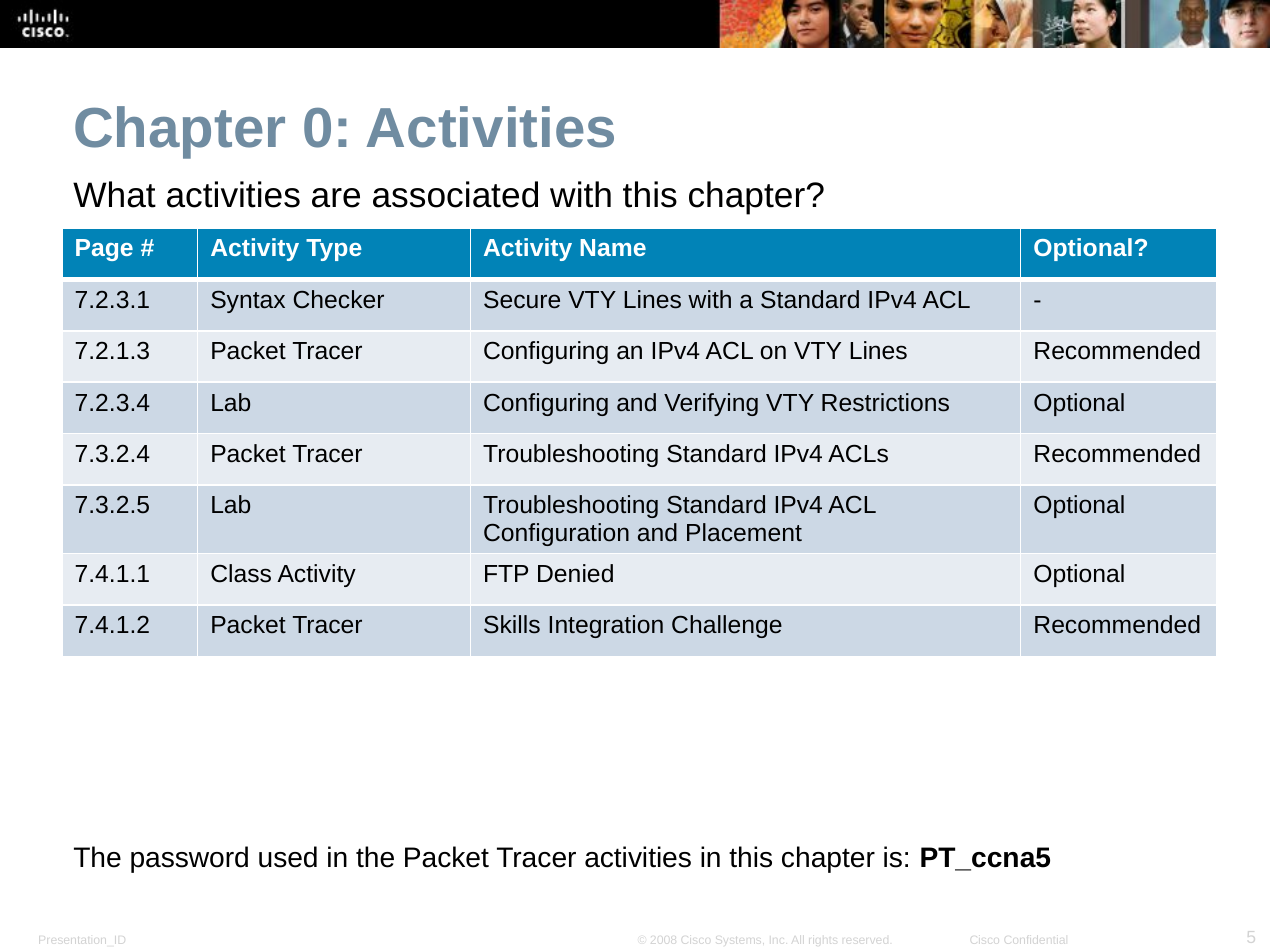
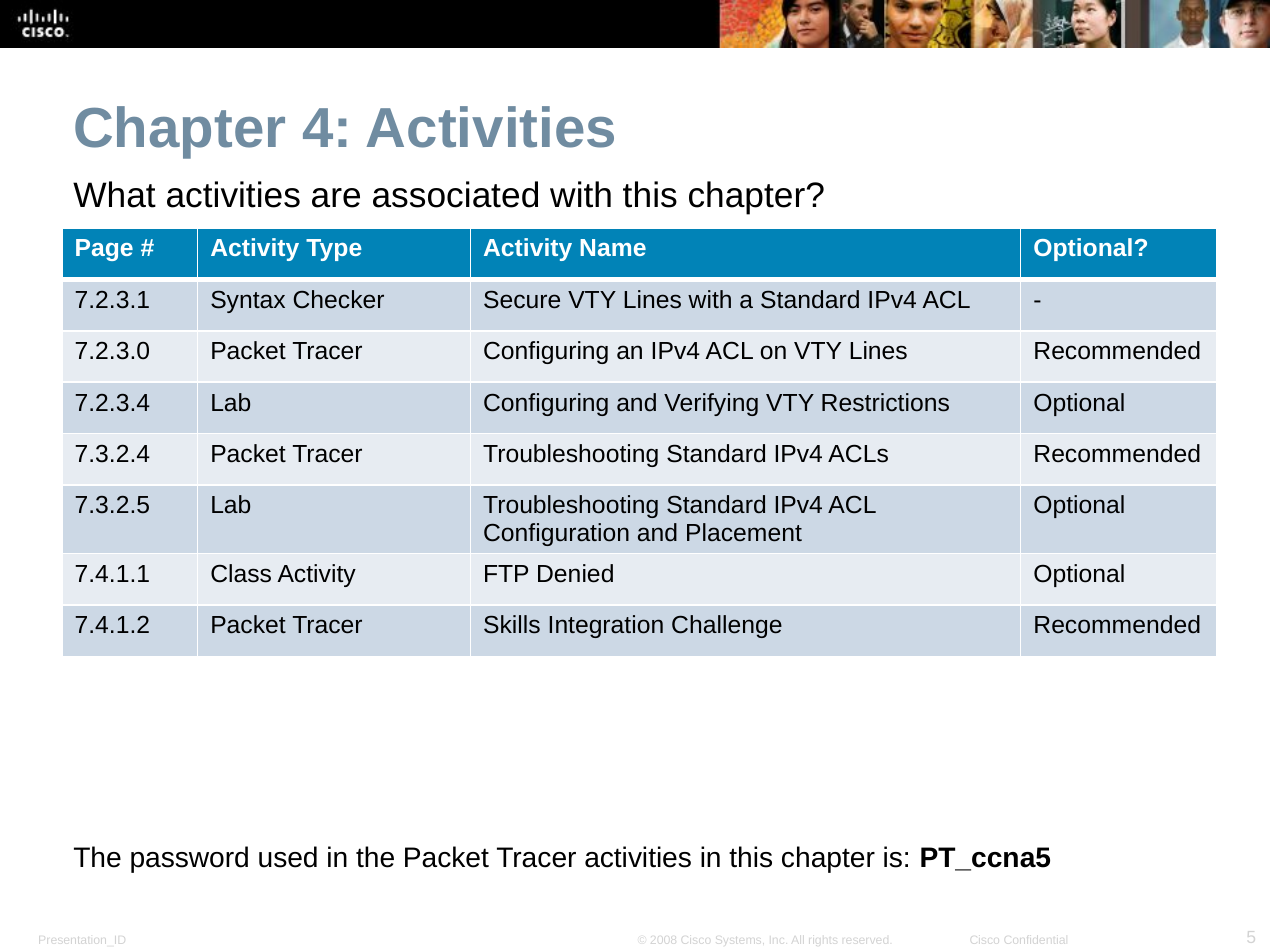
0: 0 -> 4 (327, 128)
7.2.1.3: 7.2.1.3 -> 7.2.3.0 (112, 352)
